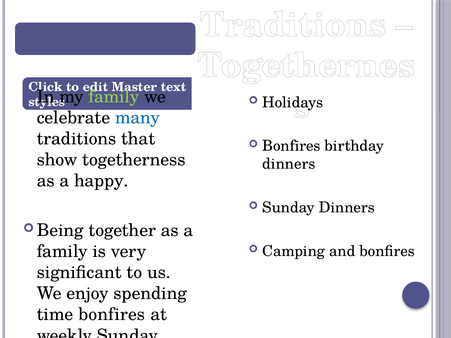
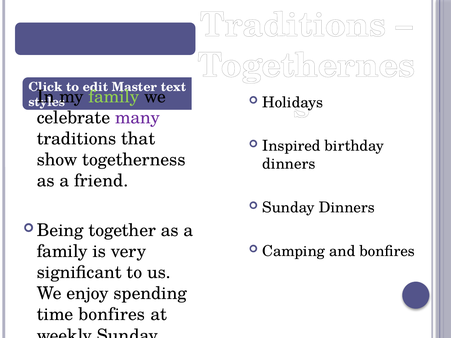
many colour: blue -> purple (138, 118)
Bonfires: Bonfires -> Inspired (291, 146)
happy: happy -> friend (101, 181)
